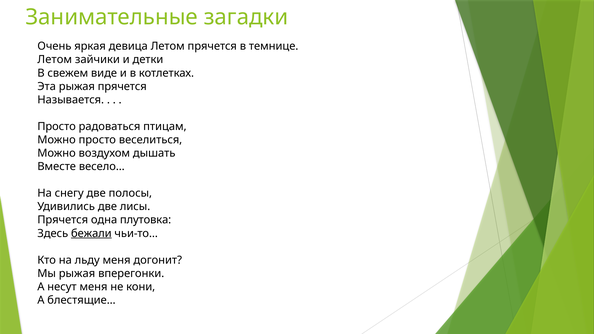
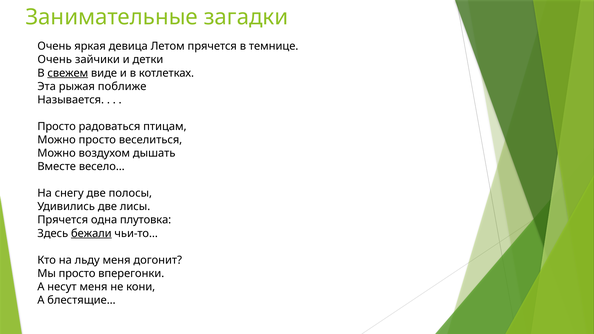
Летом: Летом -> Очень (55, 60)
свежем underline: none -> present (68, 73)
рыжая прячется: прячется -> поближе (122, 86)
Мы рыжая: рыжая -> просто (77, 274)
